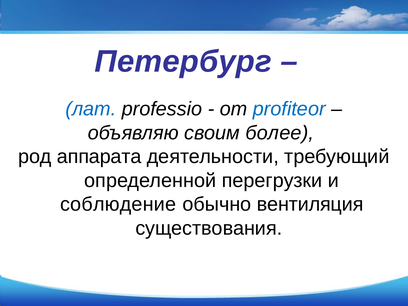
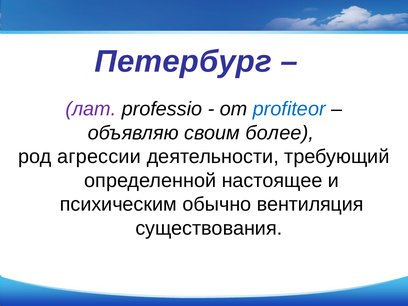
лат colour: blue -> purple (91, 109)
аппарата: аппарата -> агрессии (99, 157)
перегрузки: перегрузки -> настоящее (272, 181)
соблюдение: соблюдение -> психическим (118, 204)
